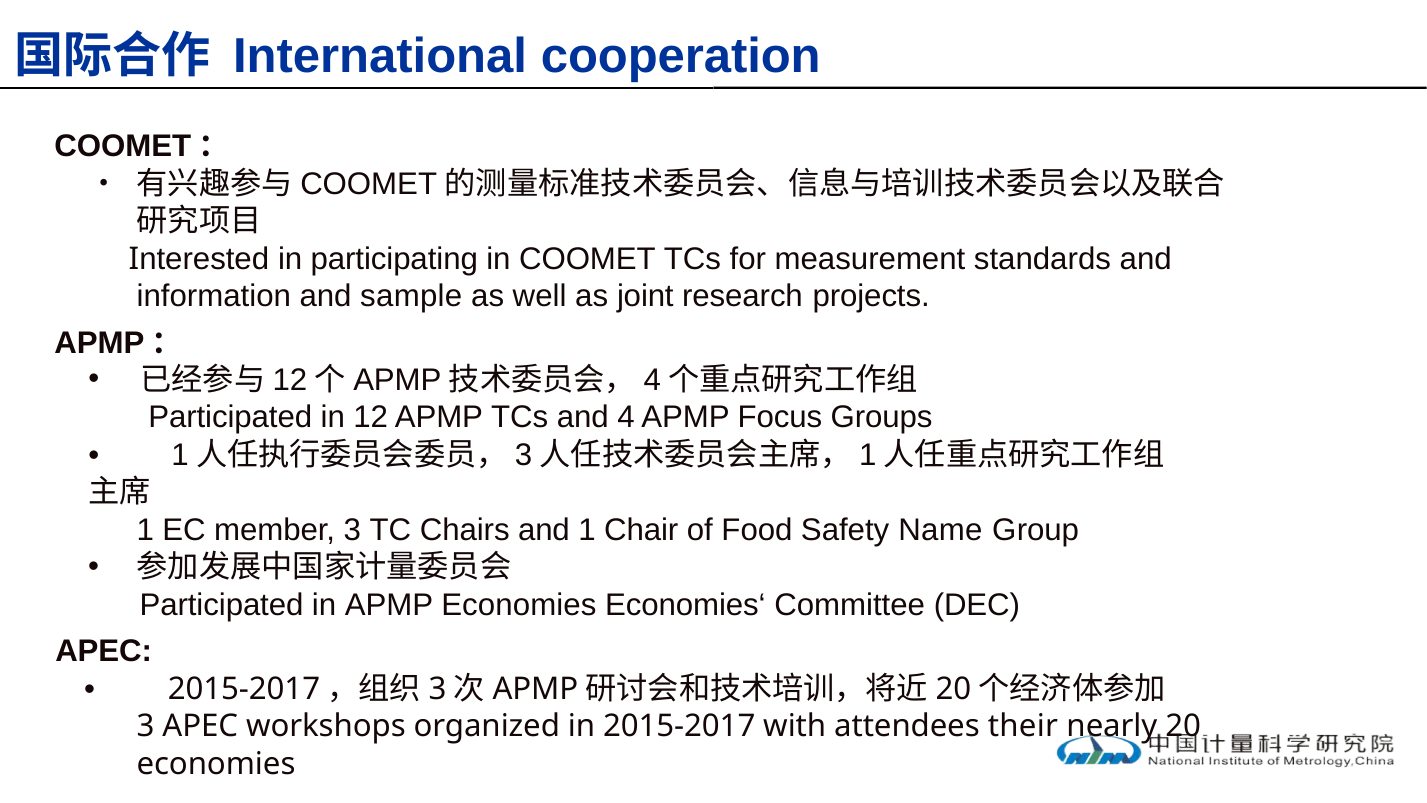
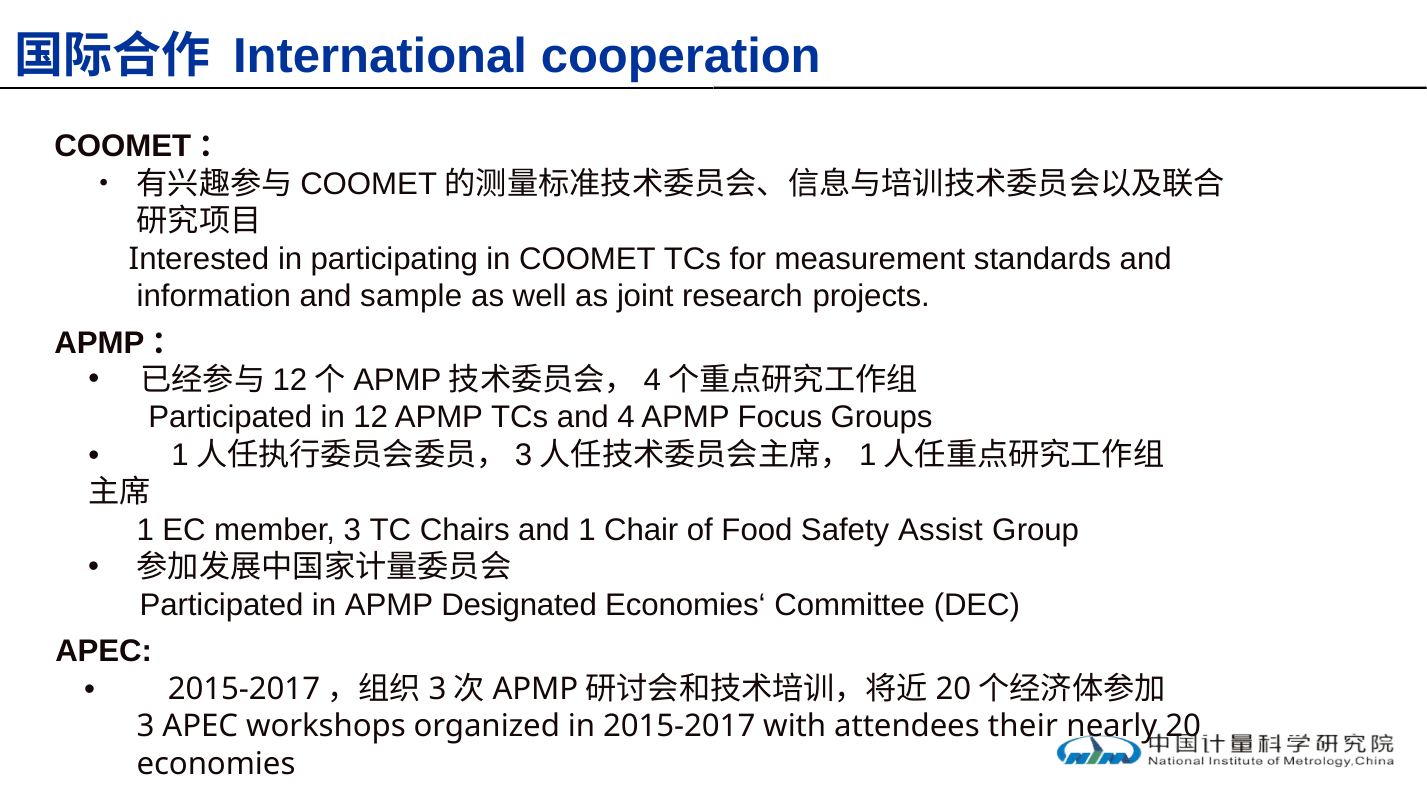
Name: Name -> Assist (940, 530)
APMP Economies: Economies -> Designated (519, 605)
